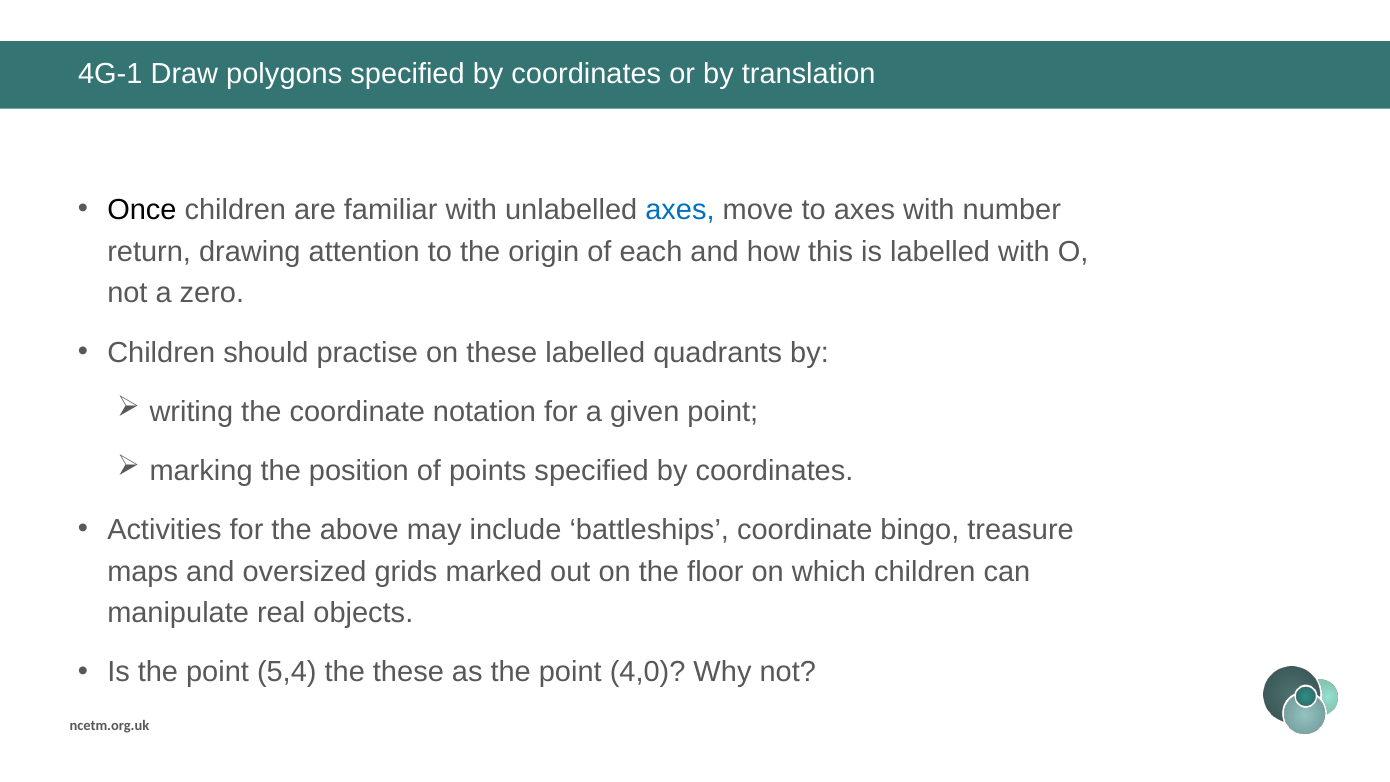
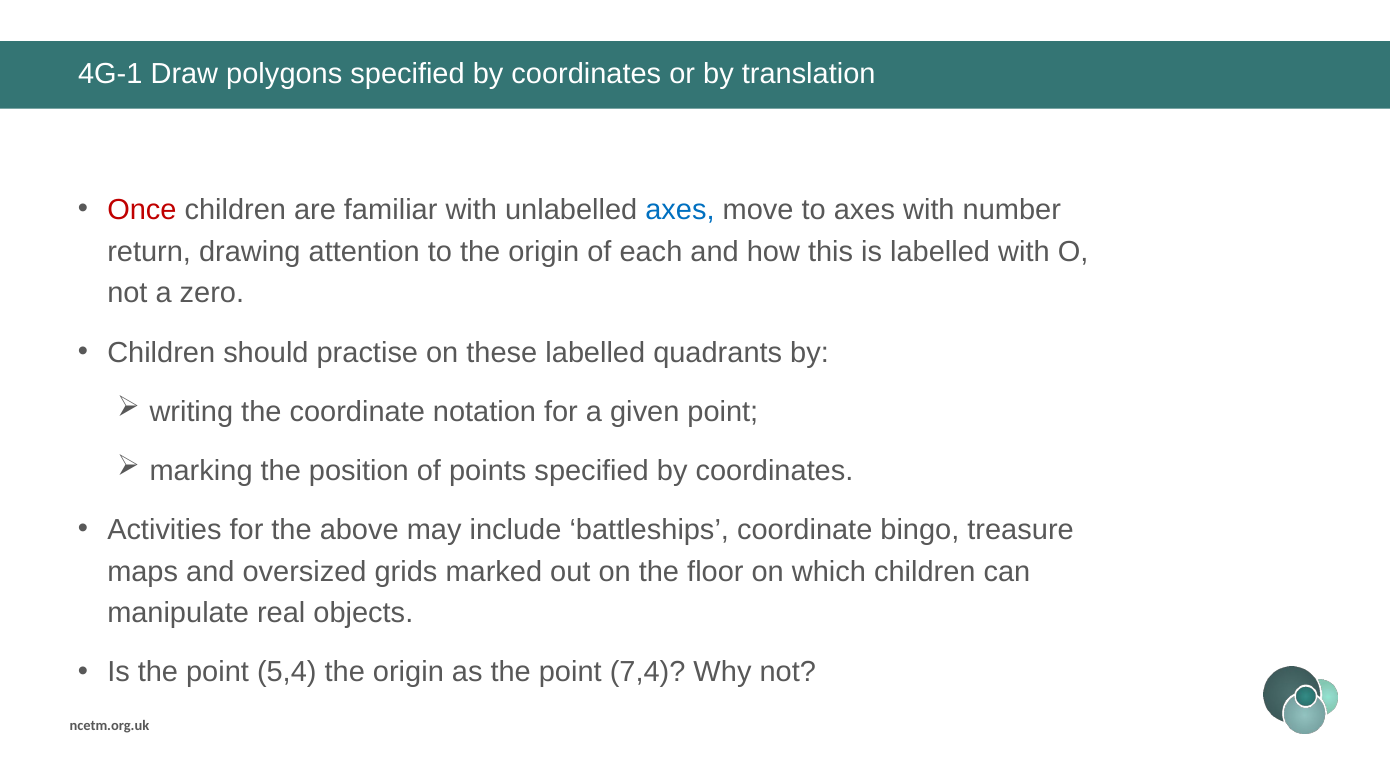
Once colour: black -> red (142, 210)
5,4 the these: these -> origin (408, 672)
4,0: 4,0 -> 7,4 (648, 672)
